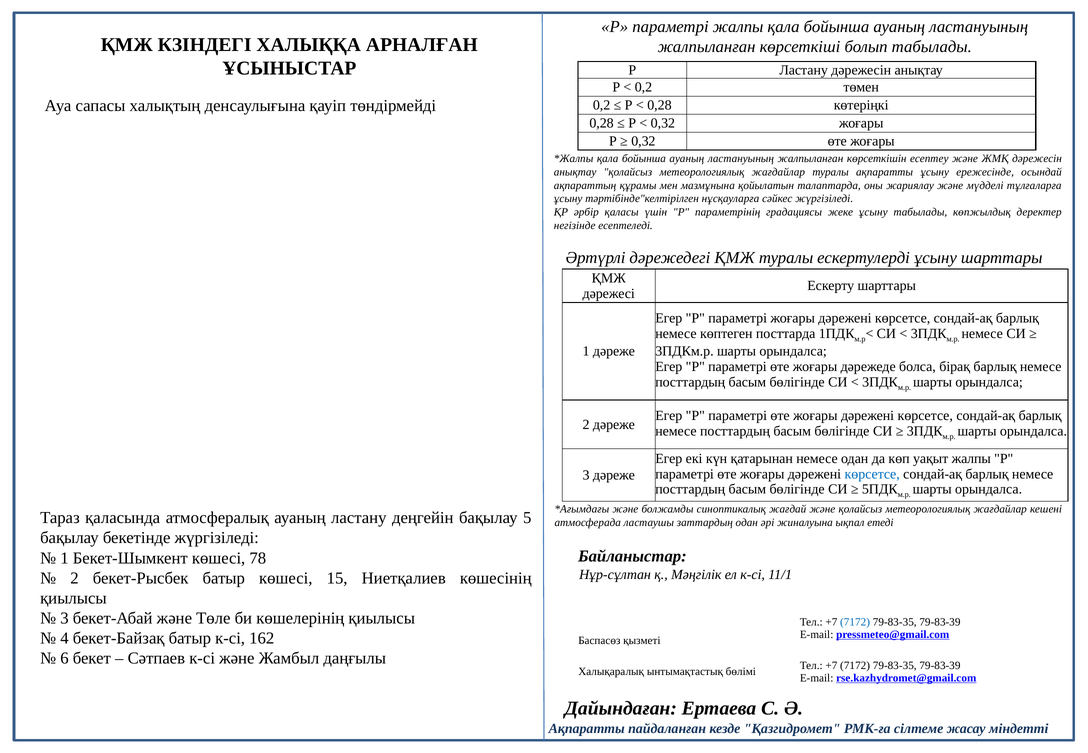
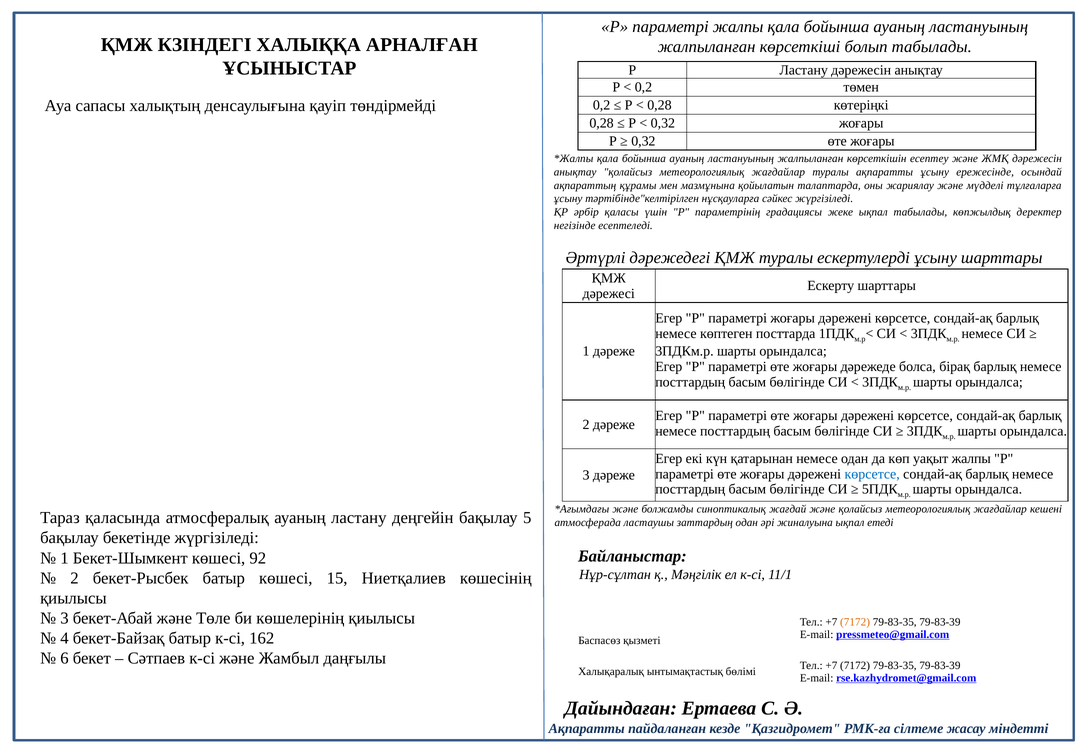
жеке ұсыну: ұсыну -> ықпал (873, 212)
78: 78 -> 92 (258, 558)
7172 colour: blue -> orange (855, 622)
